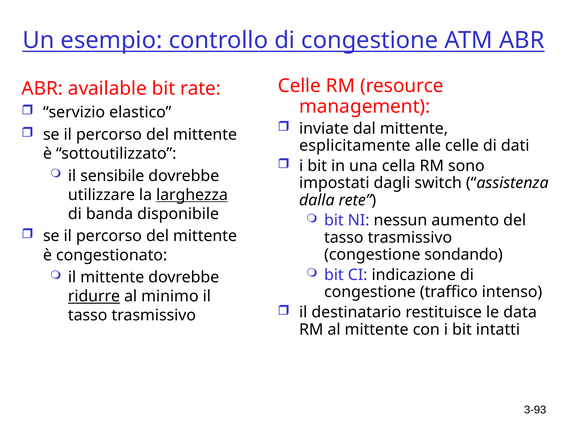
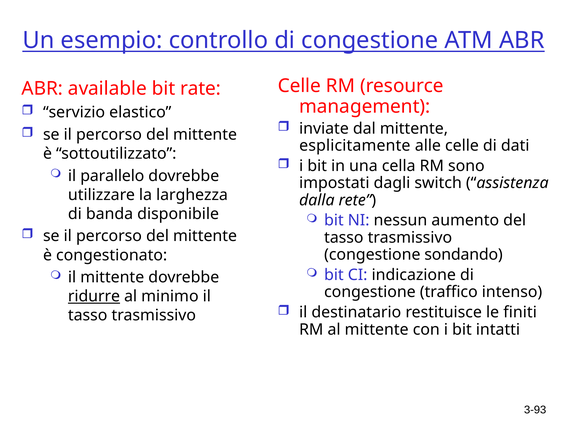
sensibile: sensibile -> parallelo (112, 176)
larghezza underline: present -> none (192, 195)
data: data -> finiti (520, 313)
